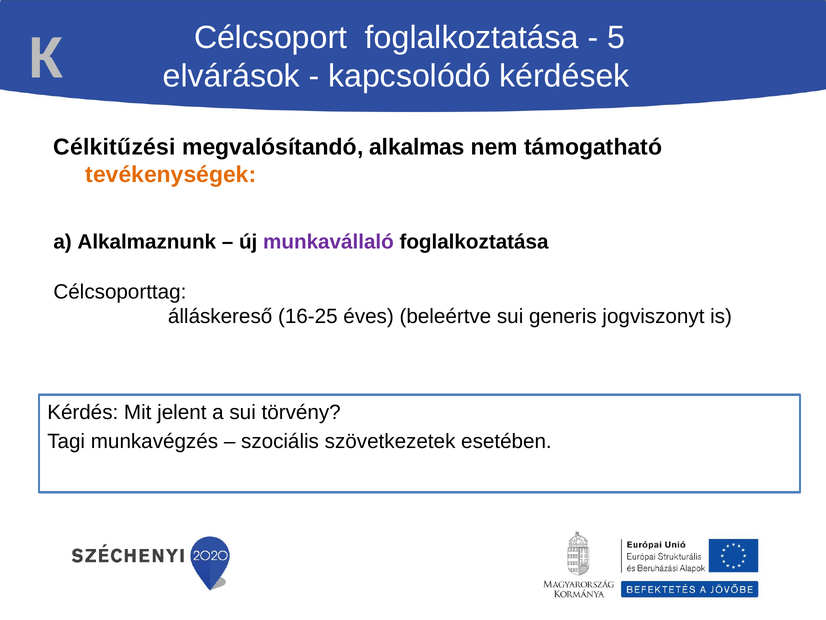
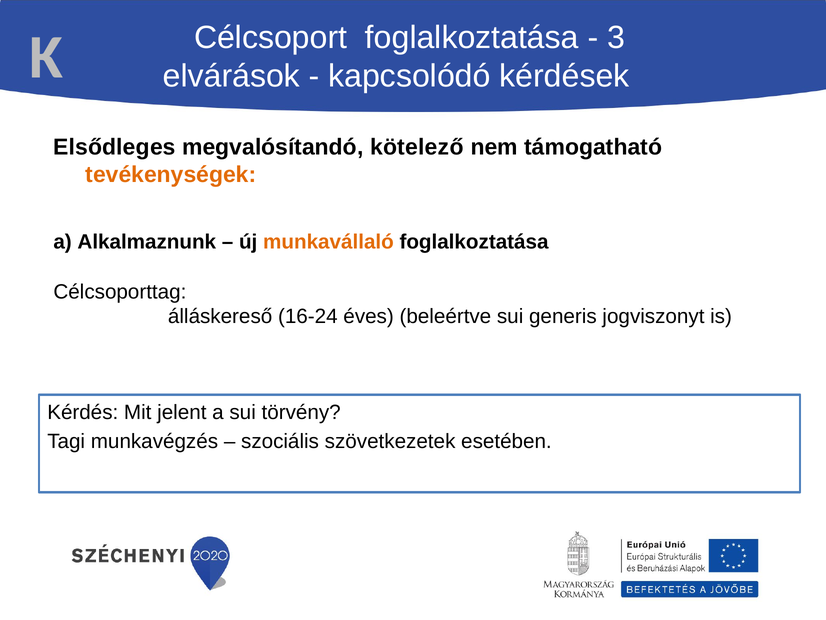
5: 5 -> 3 (616, 37)
Célkitűzési: Célkitűzési -> Elsődleges (115, 147)
alkalmas: alkalmas -> kötelező (417, 147)
munkavállaló colour: purple -> orange (328, 242)
16-25: 16-25 -> 16-24 (308, 316)
